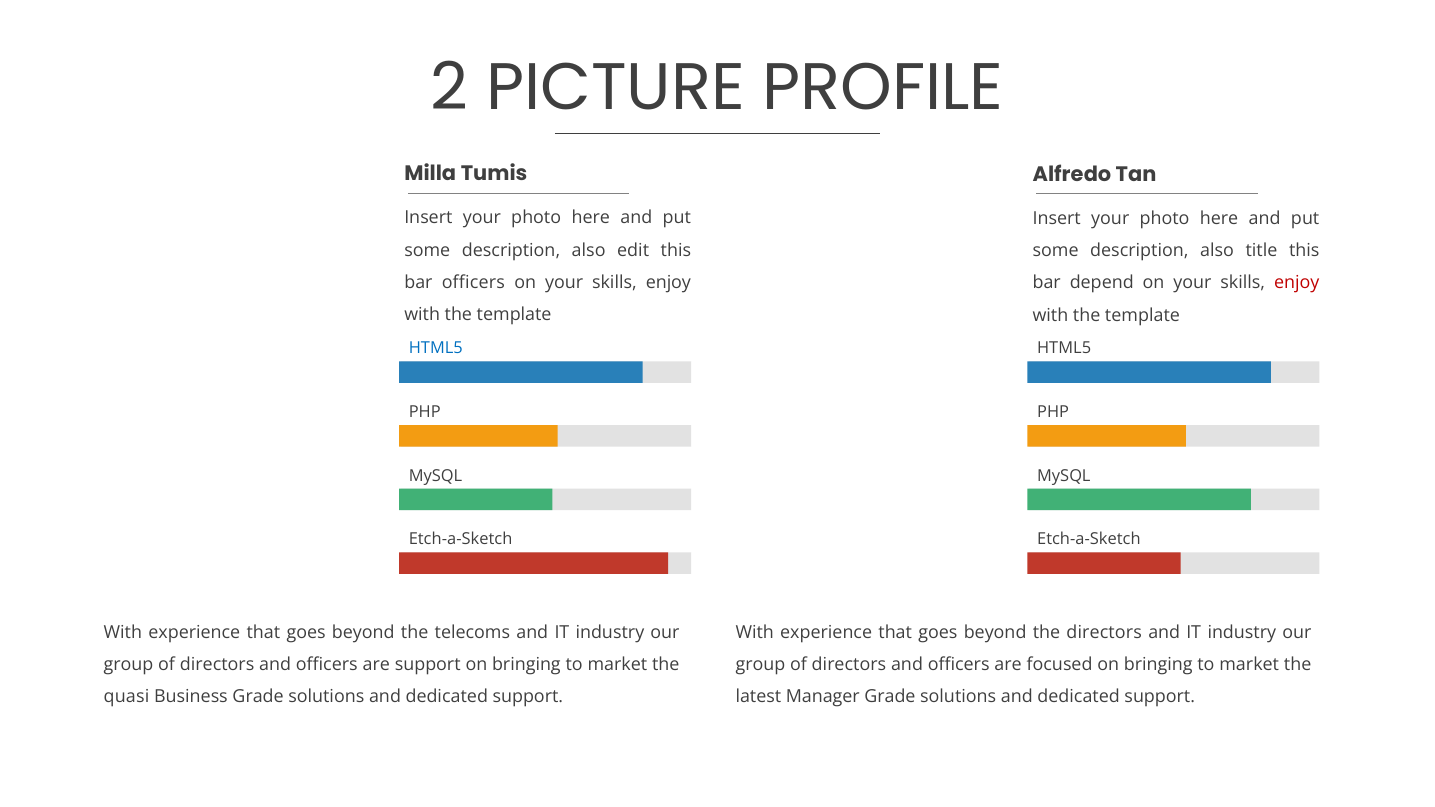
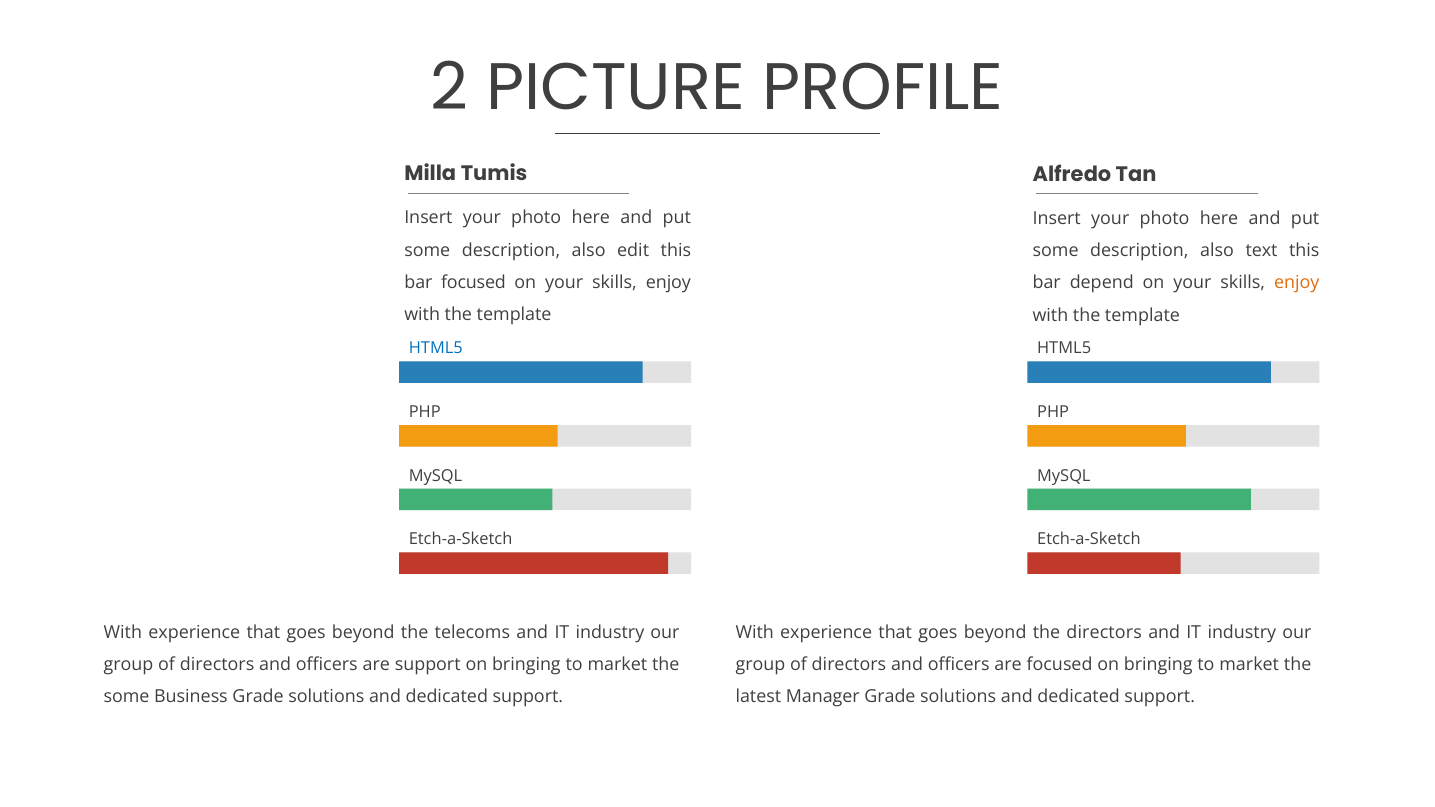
title: title -> text (1262, 251)
bar officers: officers -> focused (474, 283)
enjoy colour: red -> orange (1297, 283)
quasi: quasi -> some (127, 697)
